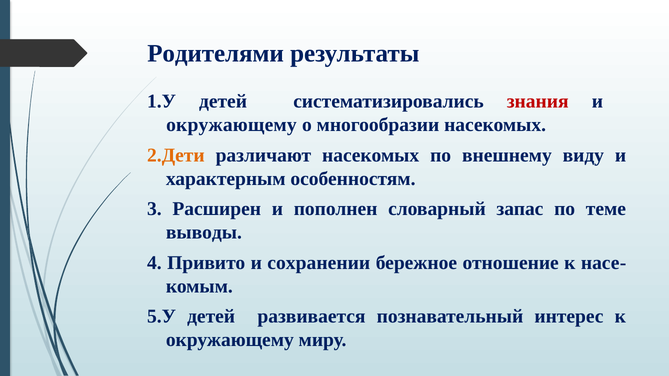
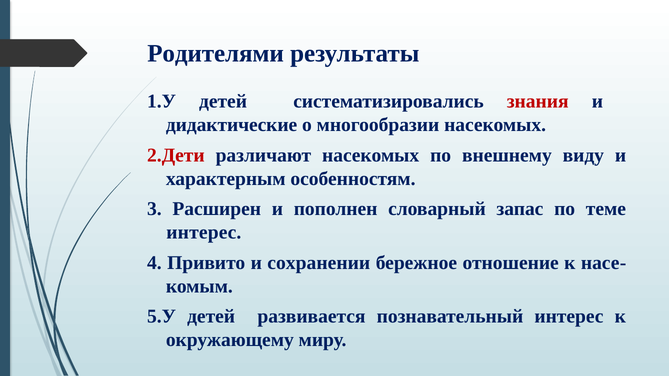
окружающему: окружающему -> дидактические (232, 125)
2.Дети colour: orange -> red (176, 155)
выводы: выводы -> интерес (204, 233)
